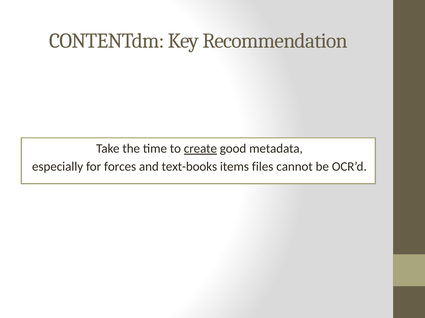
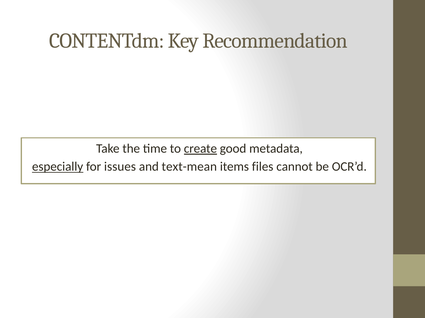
especially underline: none -> present (58, 167)
forces: forces -> issues (120, 167)
text-books: text-books -> text-mean (189, 167)
